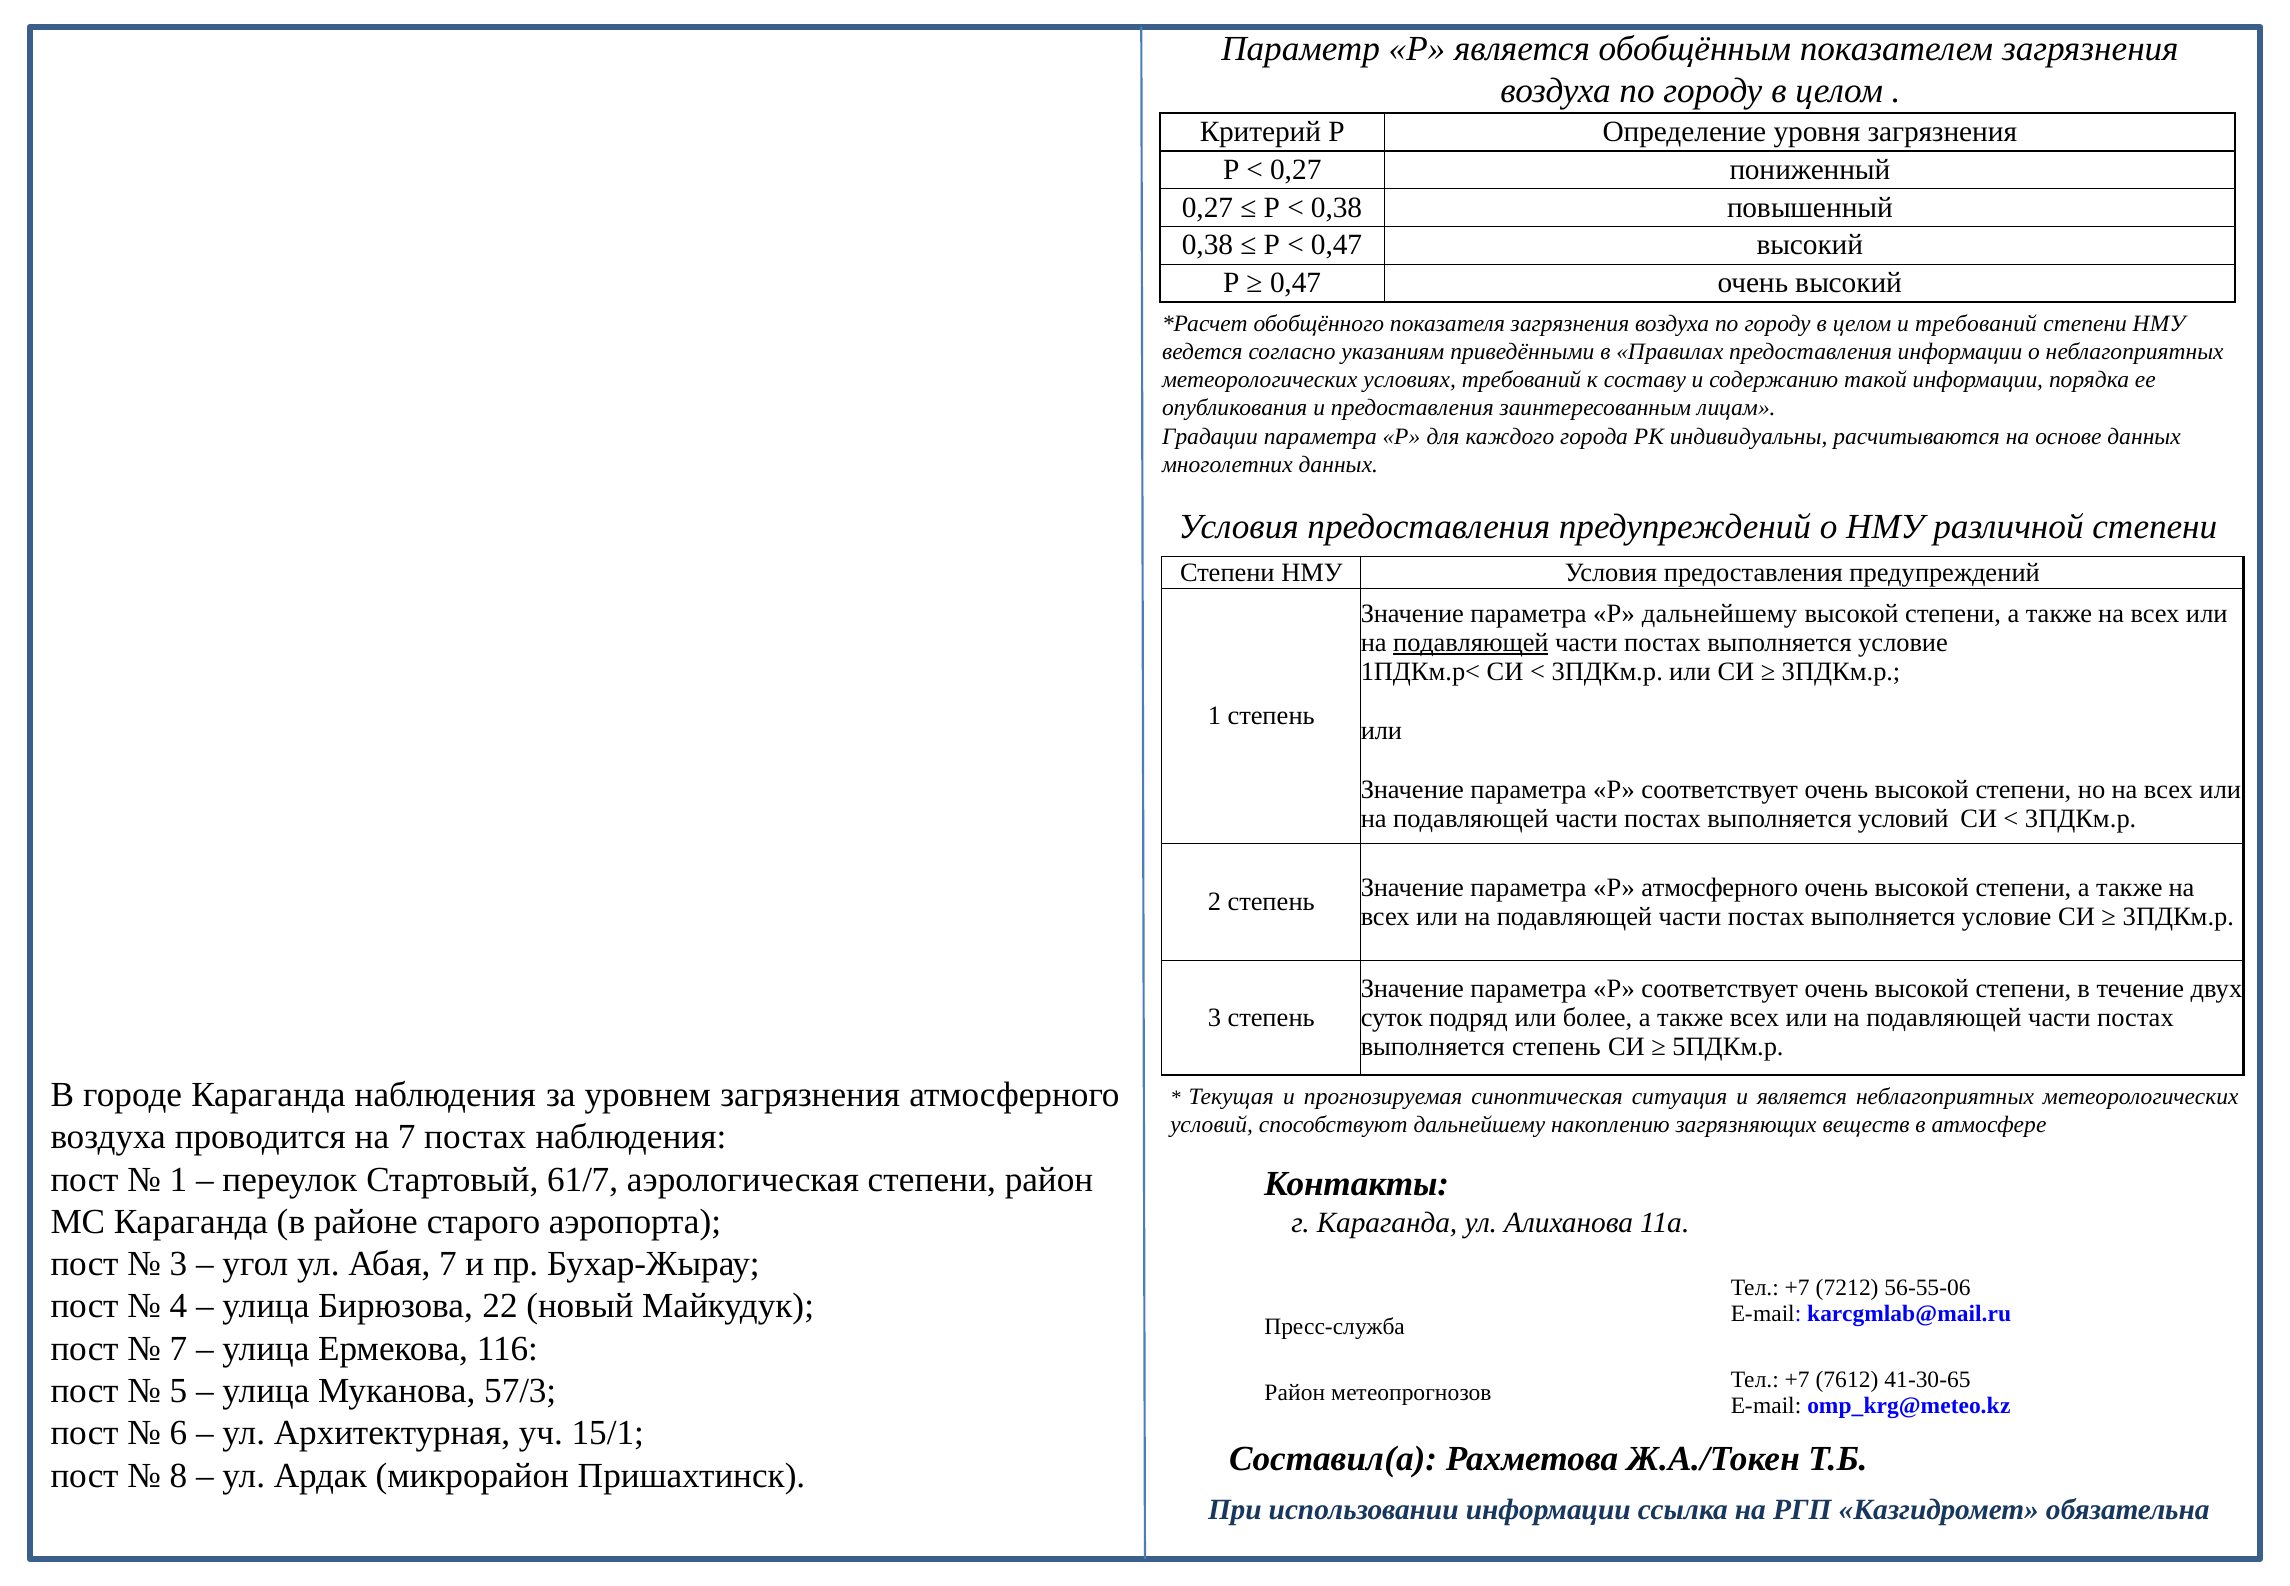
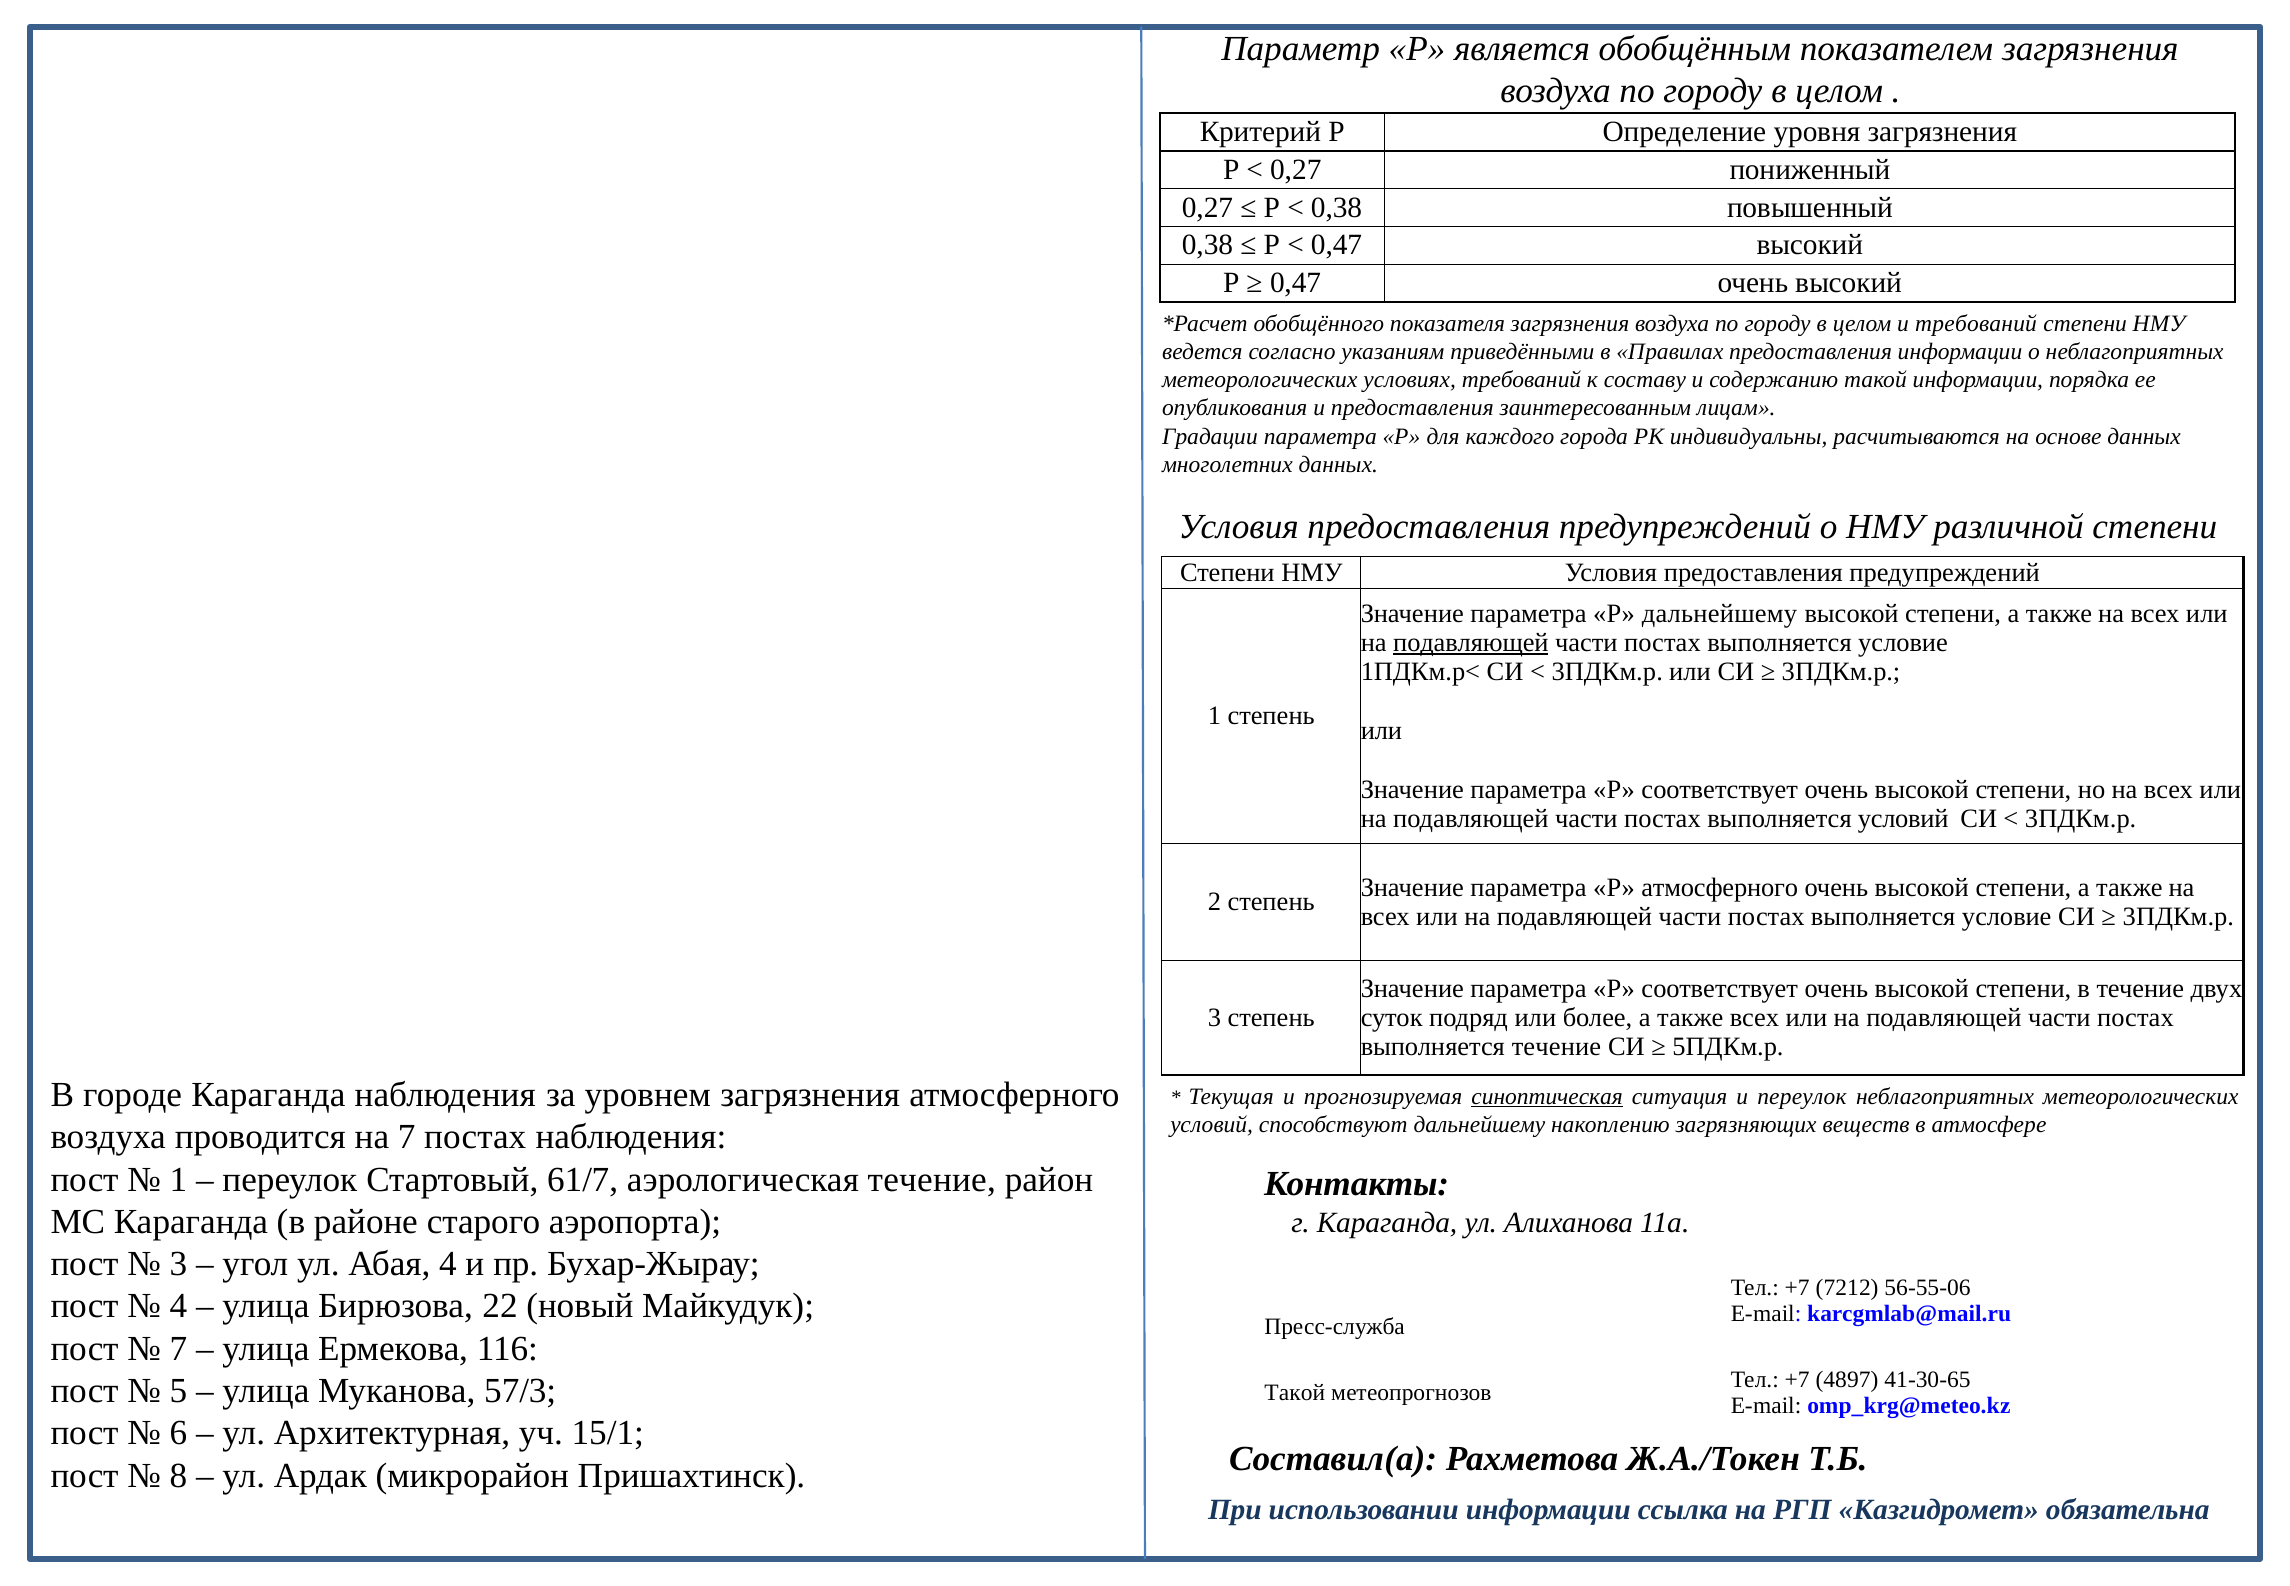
выполняется степень: степень -> течение (1556, 1047)
синоптическая underline: none -> present (1547, 1096)
и является: является -> переулок (1802, 1096)
аэрологическая степени: степени -> течение (932, 1179)
Абая 7: 7 -> 4 (448, 1263)
7612: 7612 -> 4897 (1847, 1379)
Район: Район -> Такой (1295, 1392)
